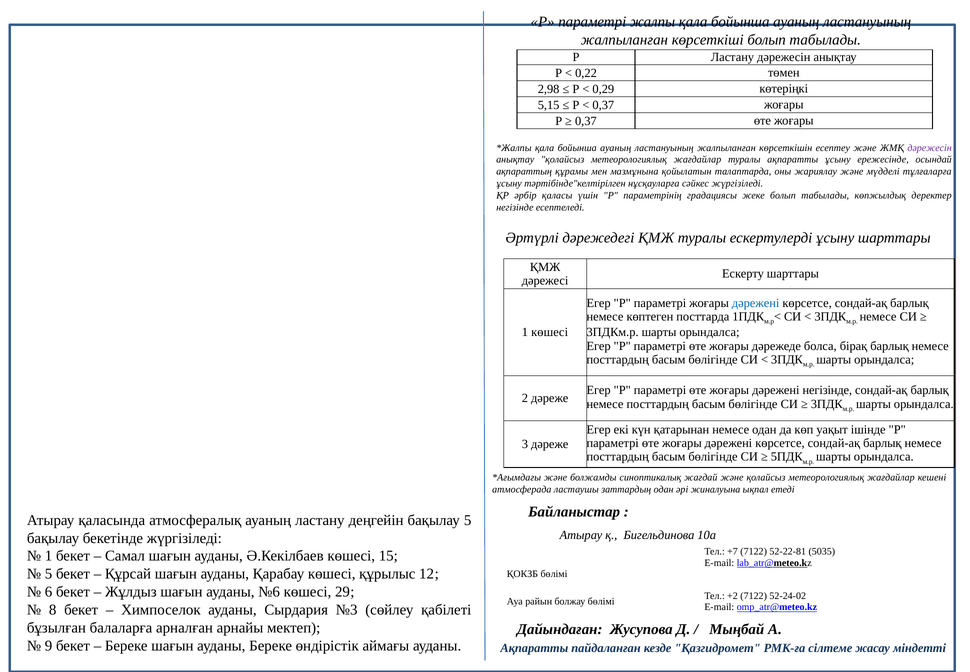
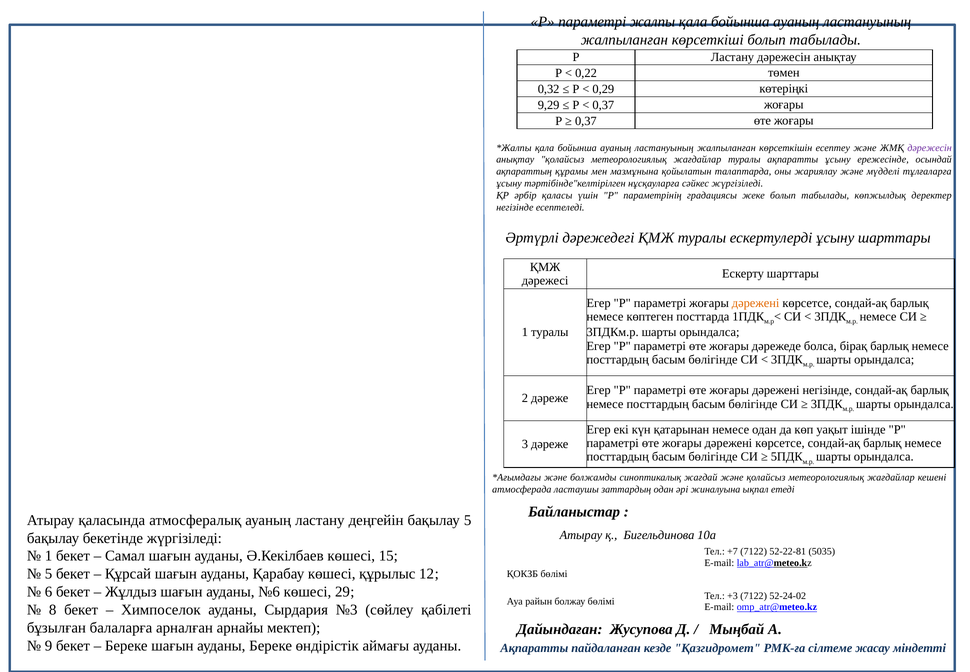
2,98: 2,98 -> 0,32 (549, 89)
5,15: 5,15 -> 9,29 (549, 105)
дәрежені colour: blue -> orange (756, 303)
1 көшесі: көшесі -> туралы (550, 332)
+2: +2 -> +3 (733, 596)
